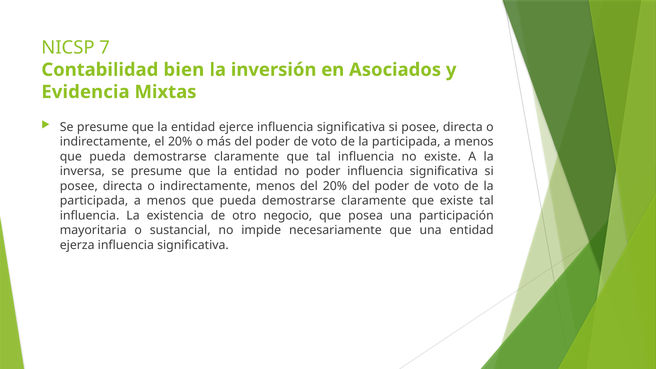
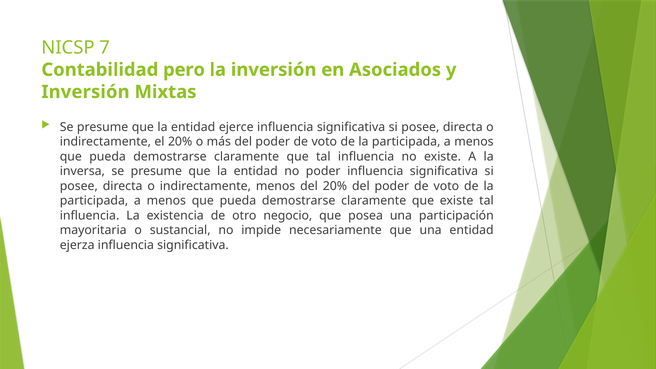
bien: bien -> pero (184, 70)
Evidencia: Evidencia -> Inversión (85, 92)
